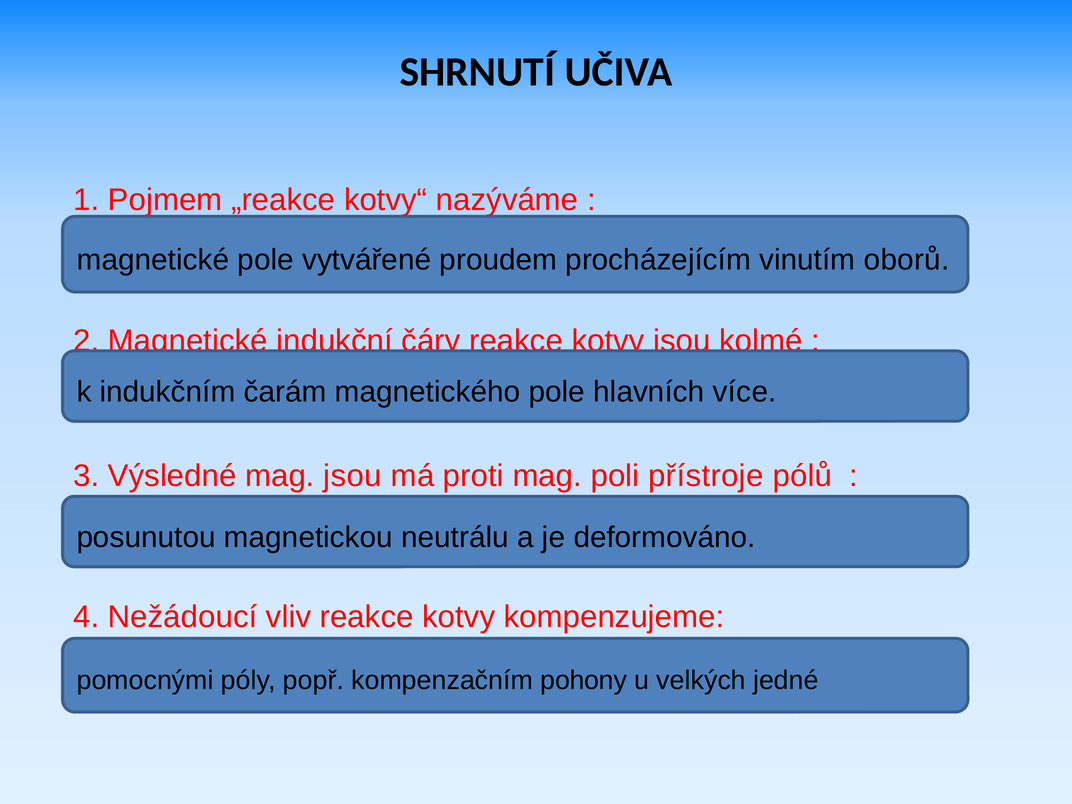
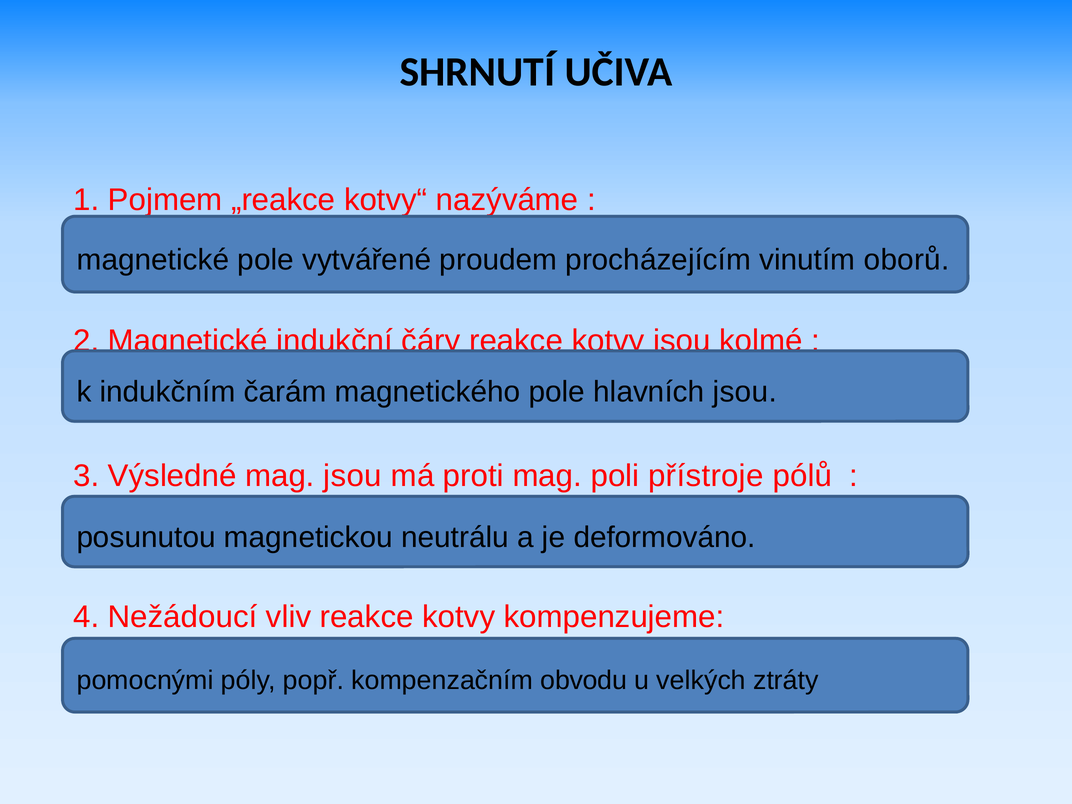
hlavních více: více -> jsou (745, 392)
pohony: pohony -> obvodu (584, 680)
jedné: jedné -> ztráty (786, 680)
